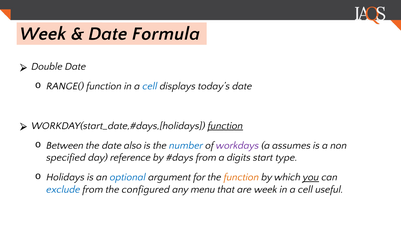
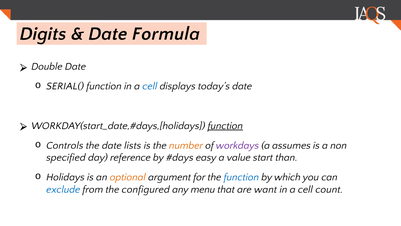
Week: Week -> Digits (43, 34)
RANGE(: RANGE( -> SERIAL( (65, 86)
Between: Between -> Controls (65, 145)
also: also -> lists (133, 145)
number colour: blue -> orange (186, 145)
from: from -> easy (206, 157)
digits: digits -> value (239, 157)
type: type -> than (286, 157)
optional colour: blue -> orange (128, 177)
function colour: orange -> blue (241, 177)
you underline: present -> none (311, 177)
are week: week -> want (266, 189)
useful: useful -> count (329, 189)
